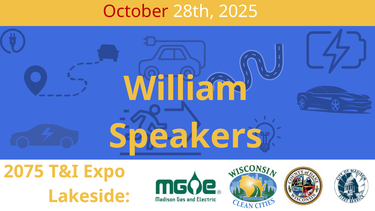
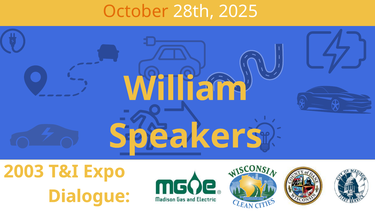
October colour: red -> orange (136, 11)
2075: 2075 -> 2003 (24, 172)
Lakeside: Lakeside -> Dialogue (89, 196)
